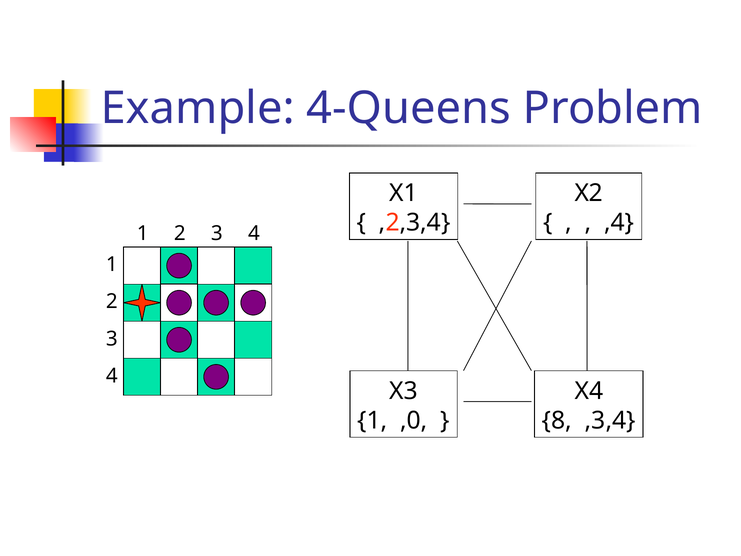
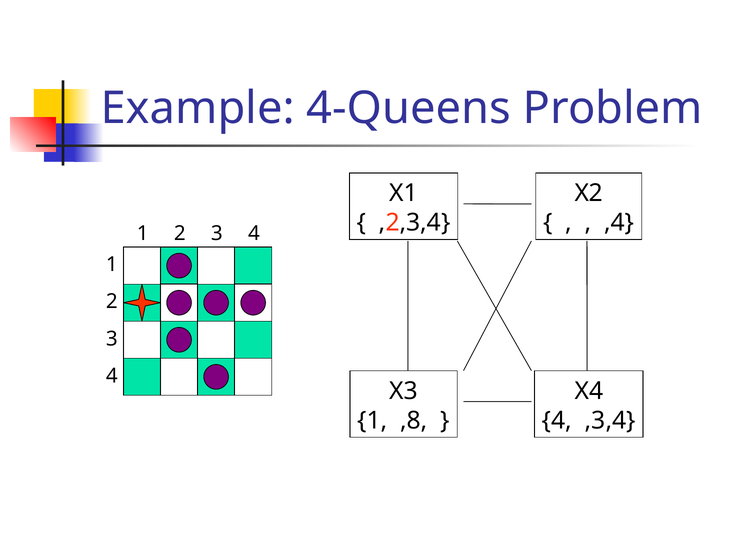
,0: ,0 -> ,8 (414, 420)
8: 8 -> 4 (557, 420)
